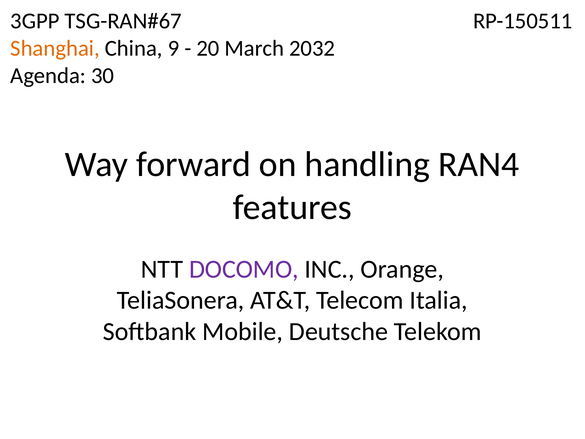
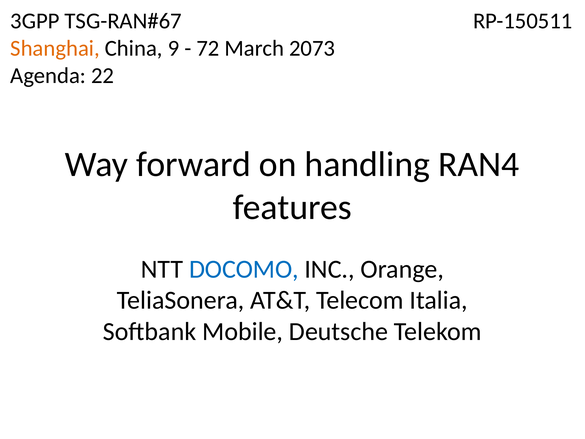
20: 20 -> 72 (208, 48)
2032: 2032 -> 2073 (312, 48)
30: 30 -> 22 (103, 76)
DOCOMO colour: purple -> blue (244, 269)
